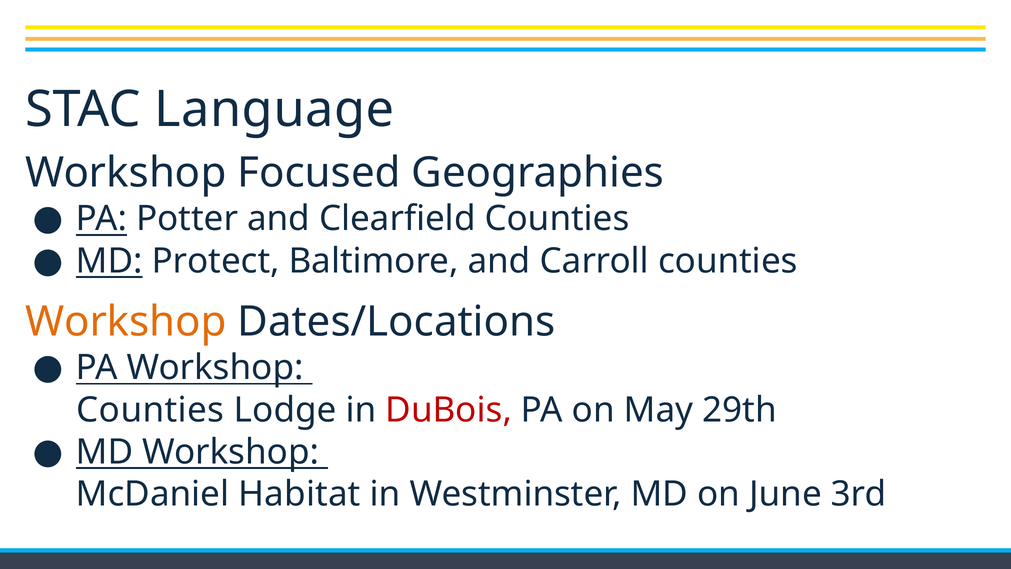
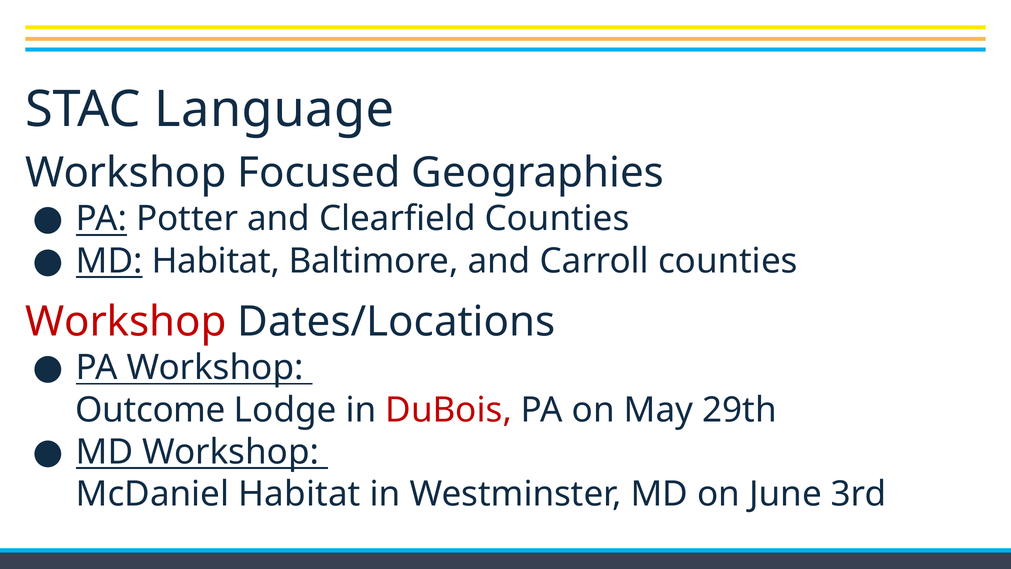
MD Protect: Protect -> Habitat (216, 261)
Workshop colour: orange -> red (126, 322)
Counties: Counties -> Outcome (151, 410)
